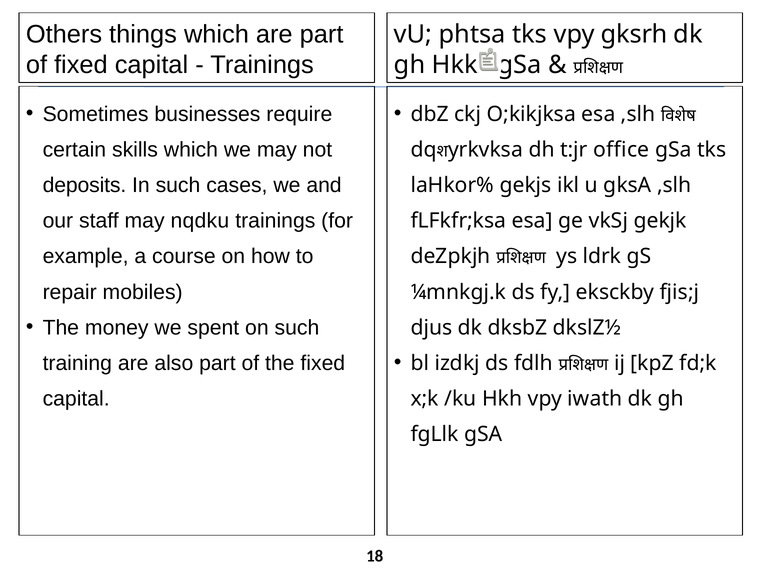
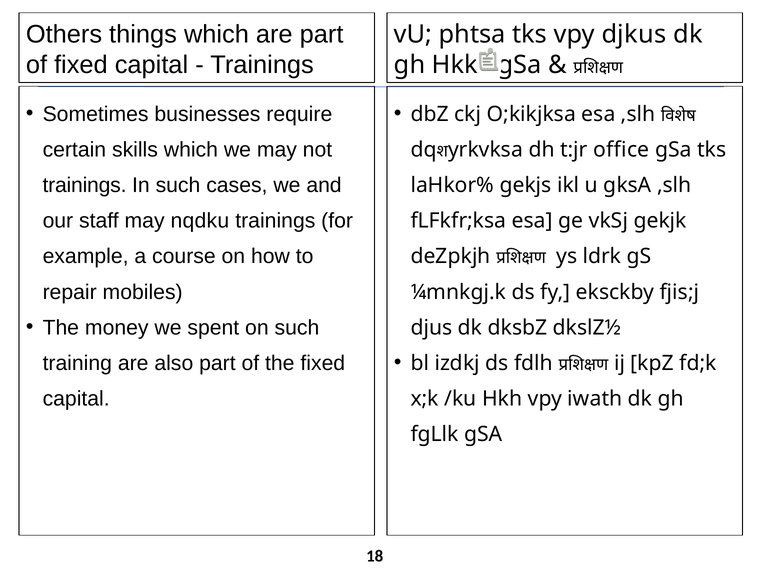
gksrh: gksrh -> djkus (634, 34)
deposits: deposits -> trainings (85, 185)
